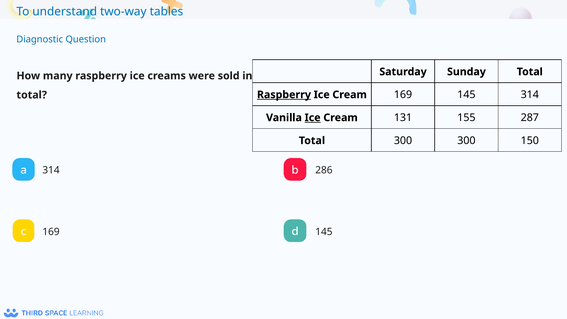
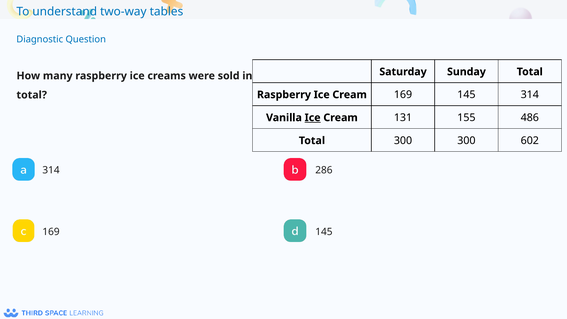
Raspberry underline: present -> none (284, 95)
287: 287 -> 486 (530, 118)
150: 150 -> 602 (530, 141)
